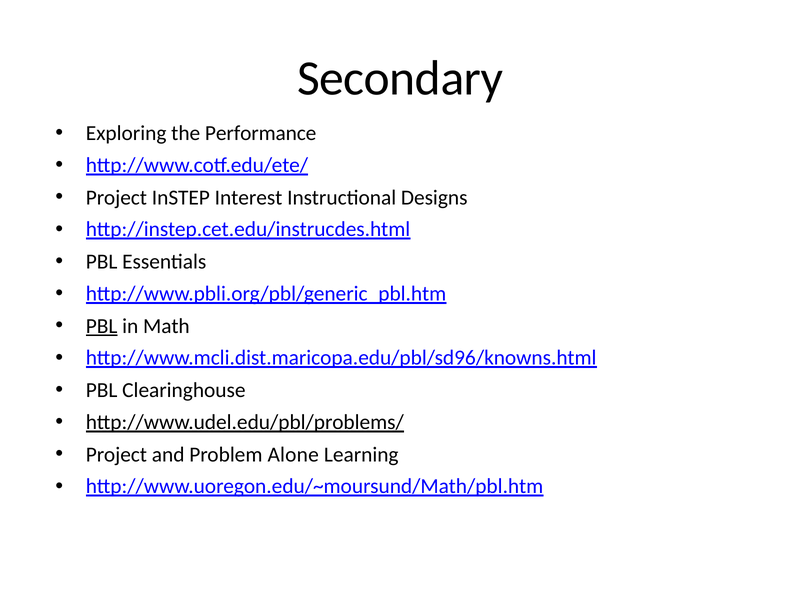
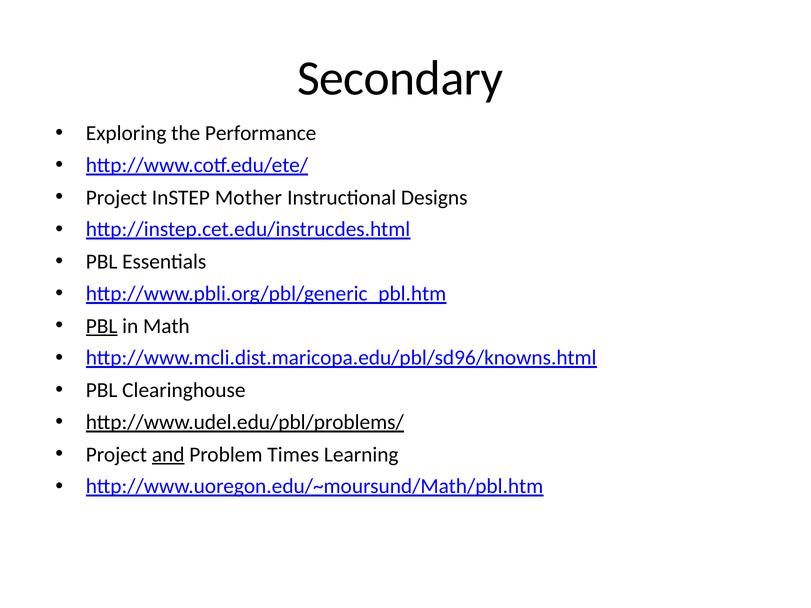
Interest: Interest -> Mother (248, 198)
and underline: none -> present (168, 455)
Alone: Alone -> Times (293, 455)
